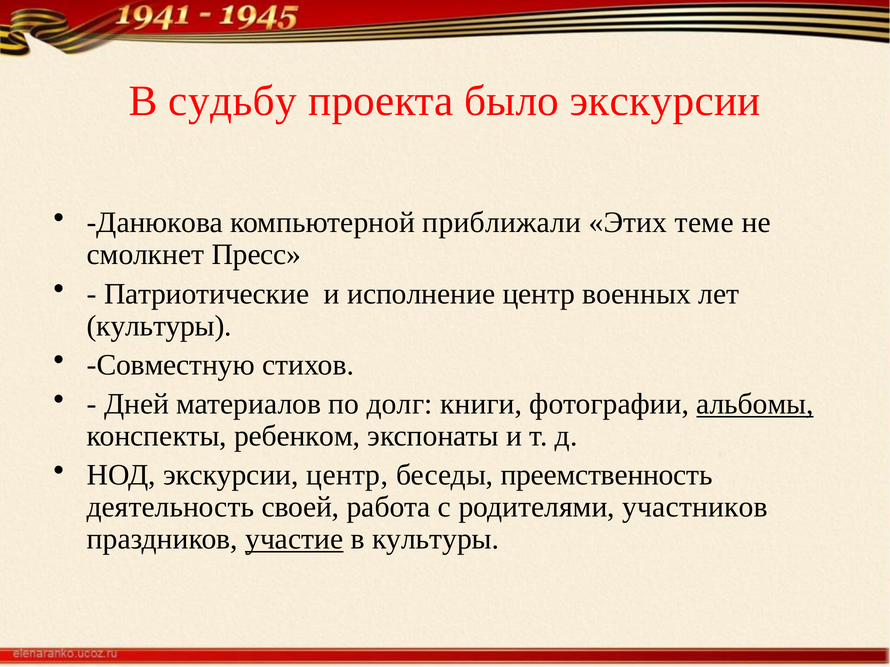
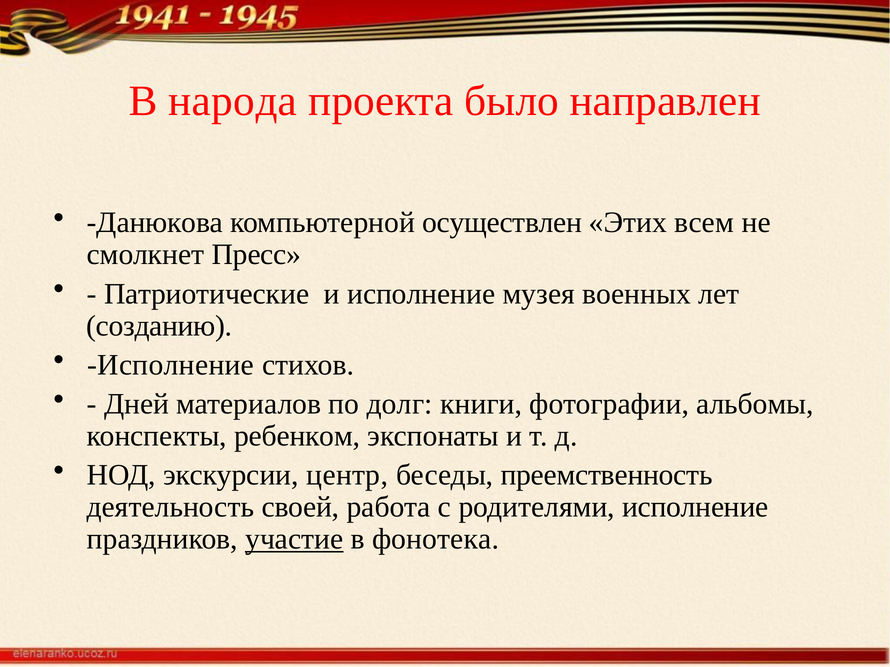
судьбу: судьбу -> народа (233, 101)
было экскурсии: экскурсии -> направлен (665, 101)
приближали: приближали -> осуществлен (502, 223)
теме: теме -> всем (704, 223)
исполнение центр: центр -> музея (539, 294)
культуры: культуры -> созданию (159, 326)
Совместную: Совместную -> Исполнение (171, 365)
альбомы underline: present -> none (755, 404)
родителями участников: участников -> исполнение (695, 507)
в культуры: культуры -> фонотека (436, 539)
